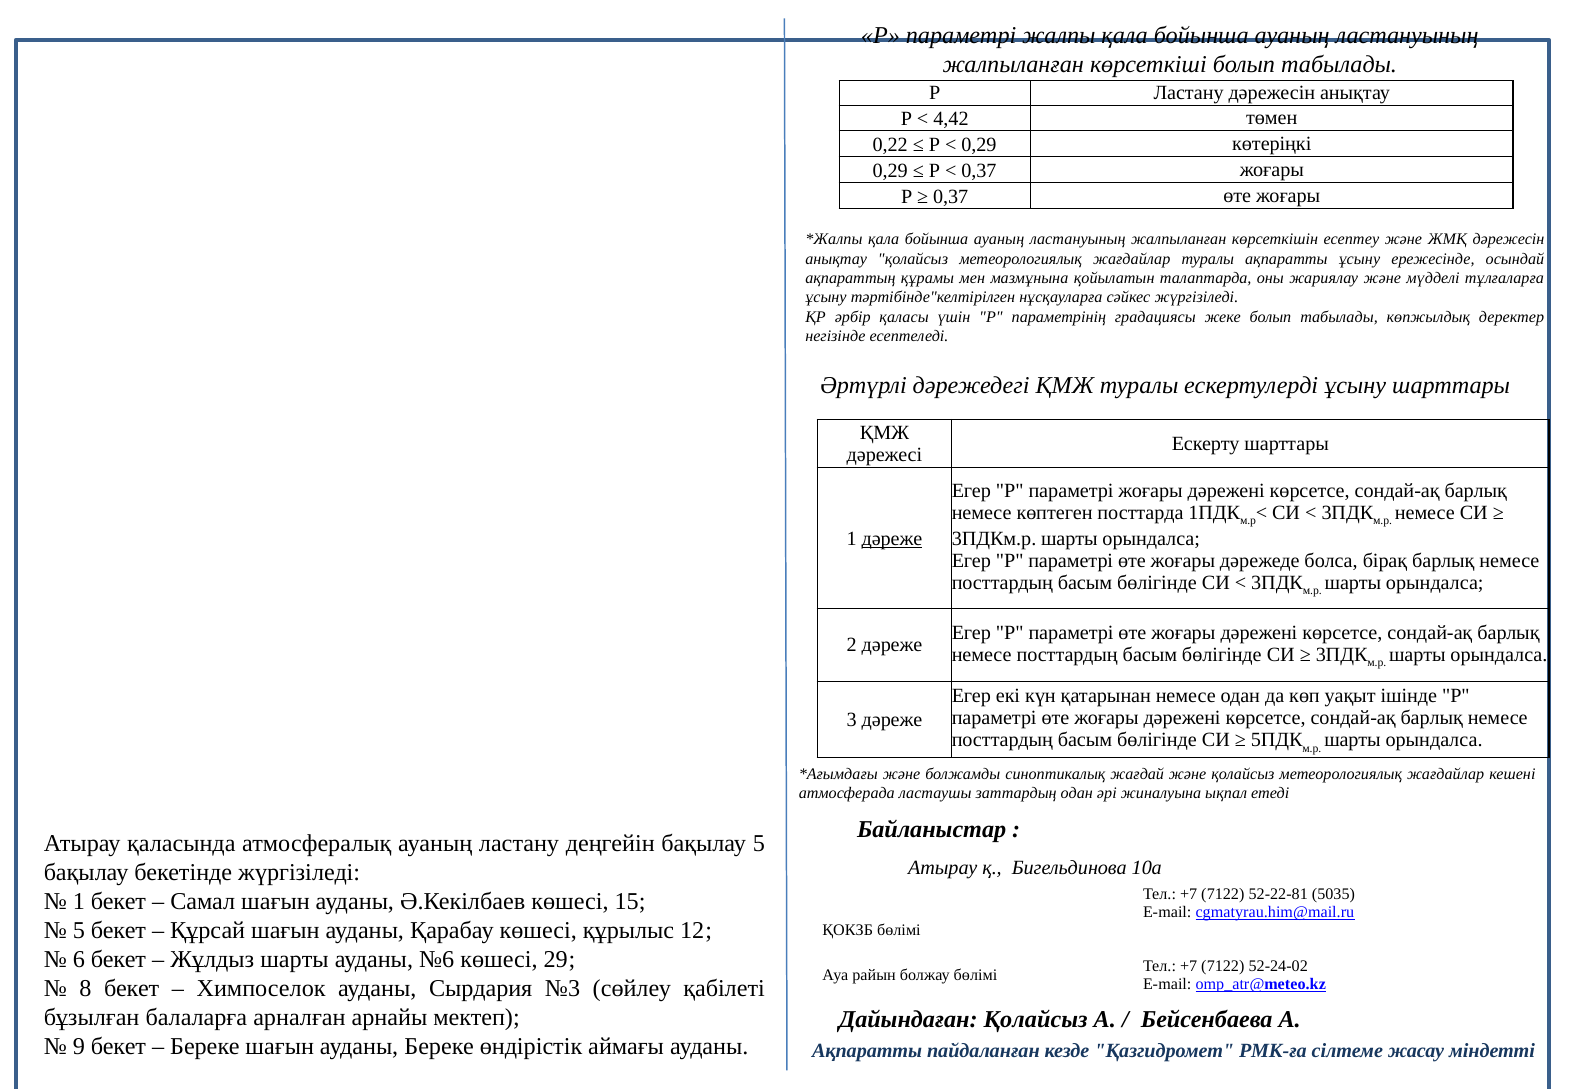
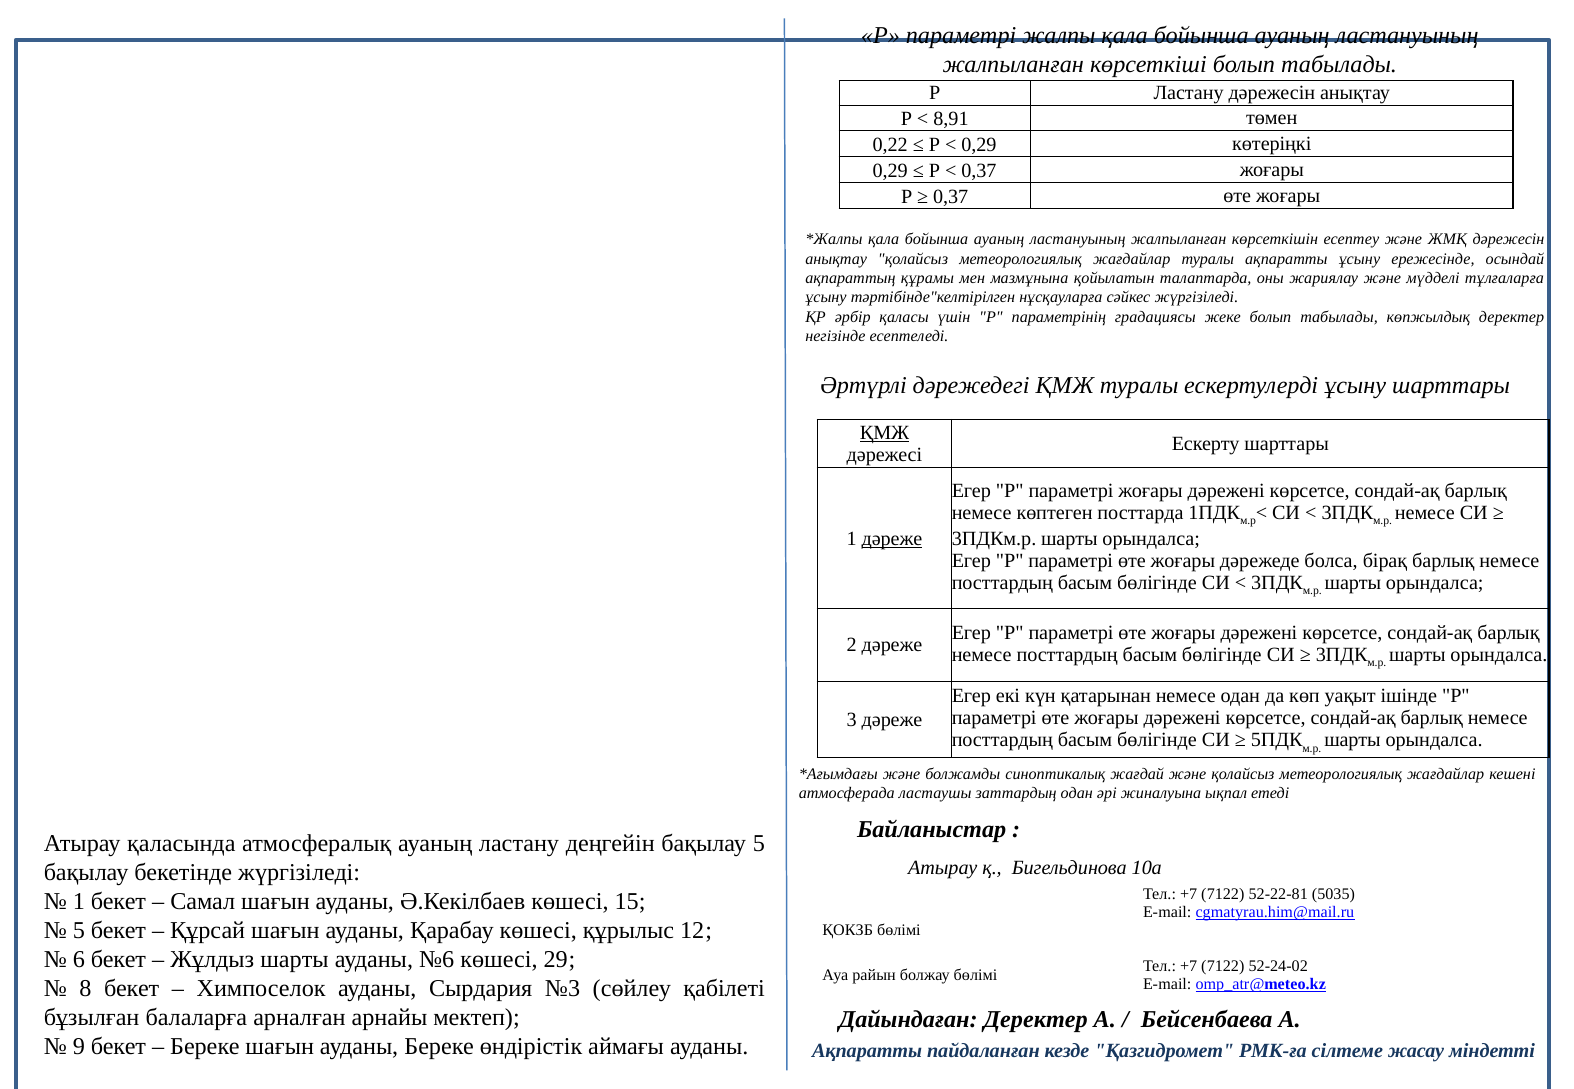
4,42: 4,42 -> 8,91 (951, 119)
ҚМЖ underline: none -> present (885, 433)
Дайындаған Қолайсыз: Қолайсыз -> Деректер (1036, 1020)
